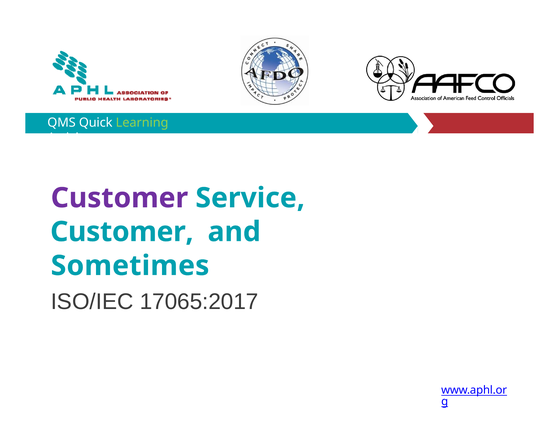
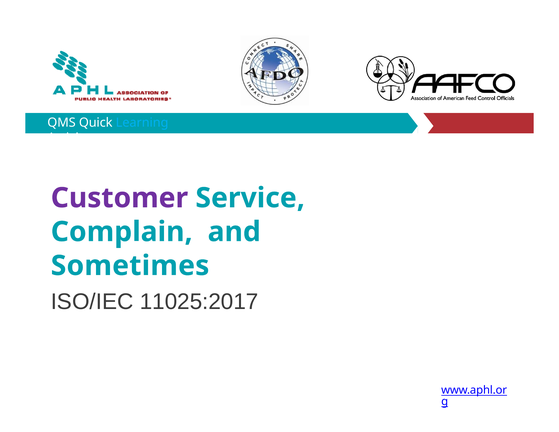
Learning colour: light green -> light blue (142, 123)
Customer: Customer -> Complain (122, 232)
17065:2017: 17065:2017 -> 11025:2017 (199, 302)
